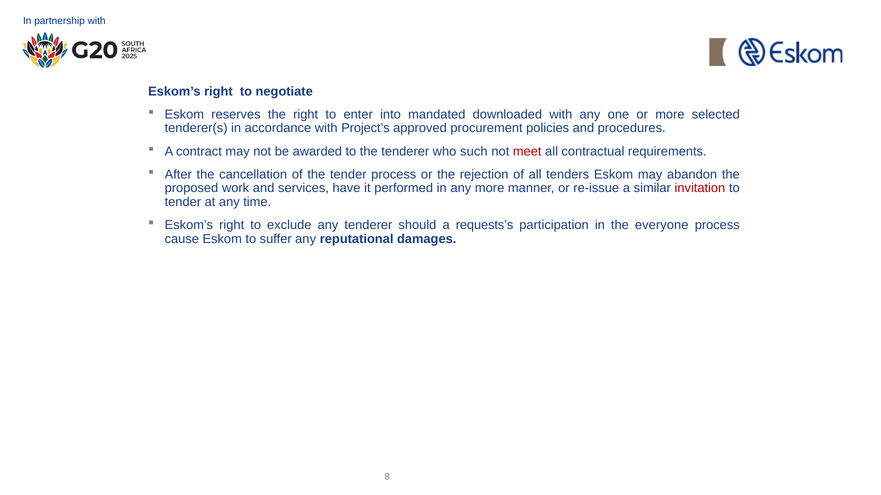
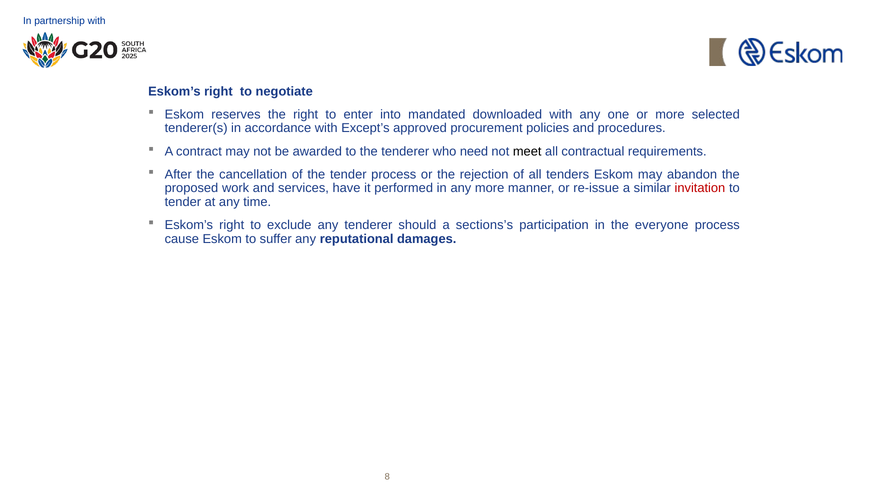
Project’s: Project’s -> Except’s (365, 128)
such: such -> need (474, 151)
meet colour: red -> black (527, 151)
requests’s: requests’s -> sections’s (484, 225)
